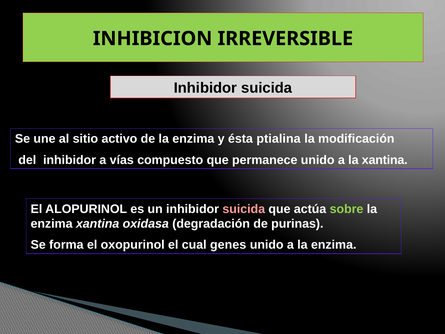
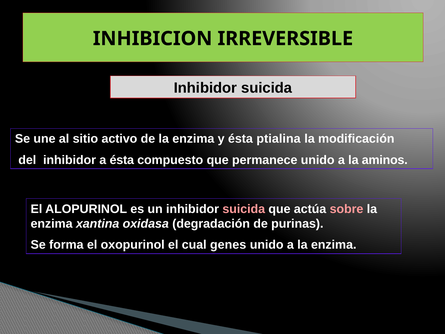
a vías: vías -> ésta (122, 160)
la xantina: xantina -> aminos (385, 160)
sobre colour: light green -> pink (347, 209)
